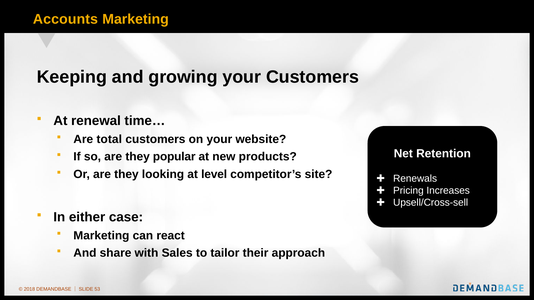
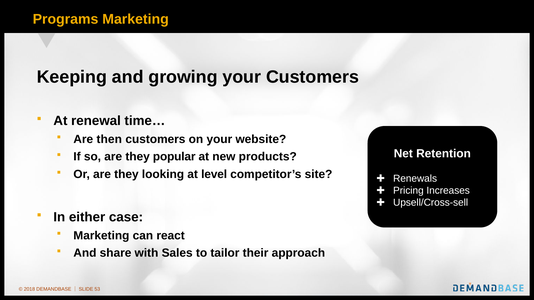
Accounts: Accounts -> Programs (66, 19)
total: total -> then (109, 139)
